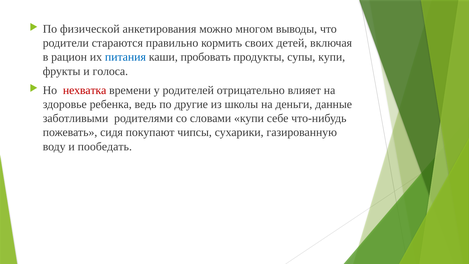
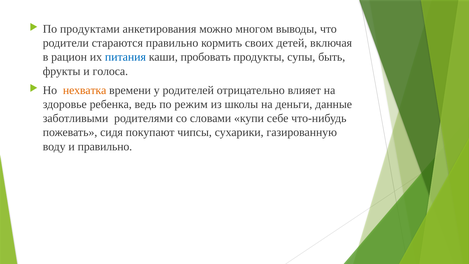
физической: физической -> продуктами (90, 29)
супы купи: купи -> быть (332, 57)
нехватка colour: red -> orange (85, 90)
другие: другие -> режим (191, 104)
и пообедать: пообедать -> правильно (105, 146)
